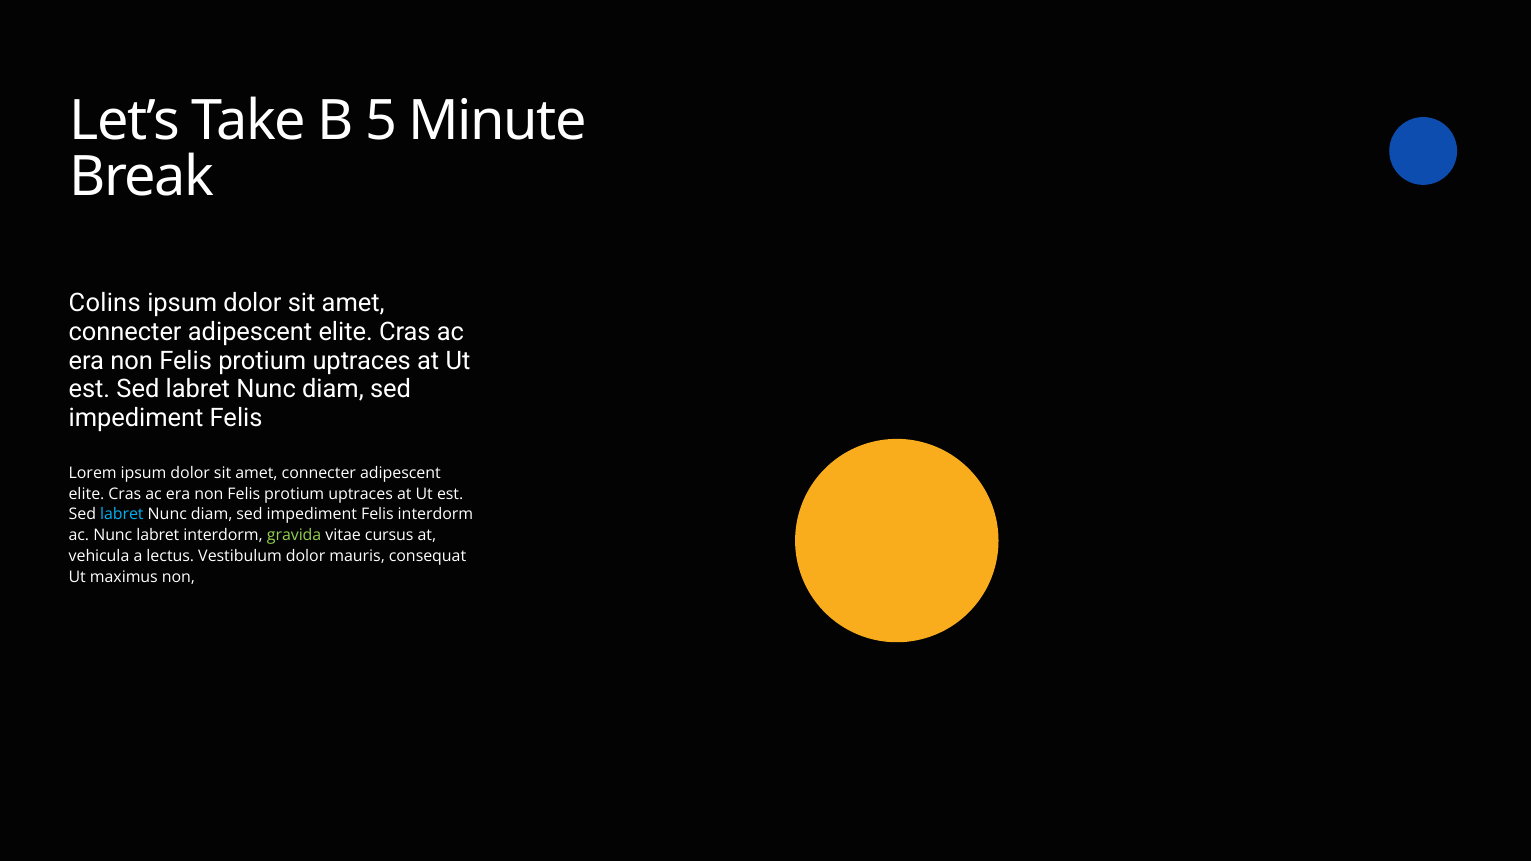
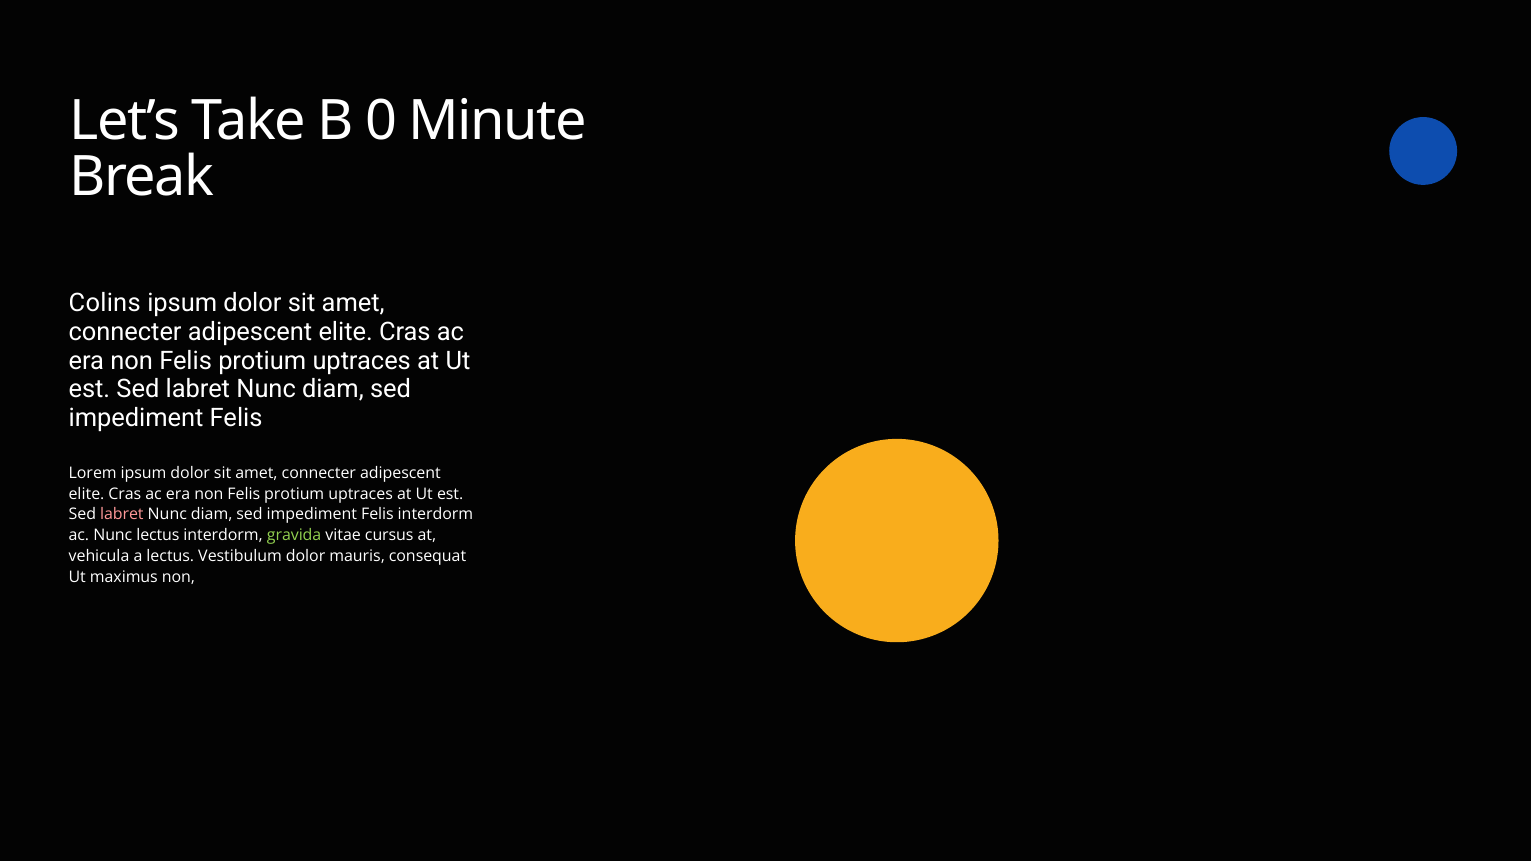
5: 5 -> 0 (381, 121)
labret colour: light blue -> pink (122, 515)
Nunc labret: labret -> lectus (158, 535)
